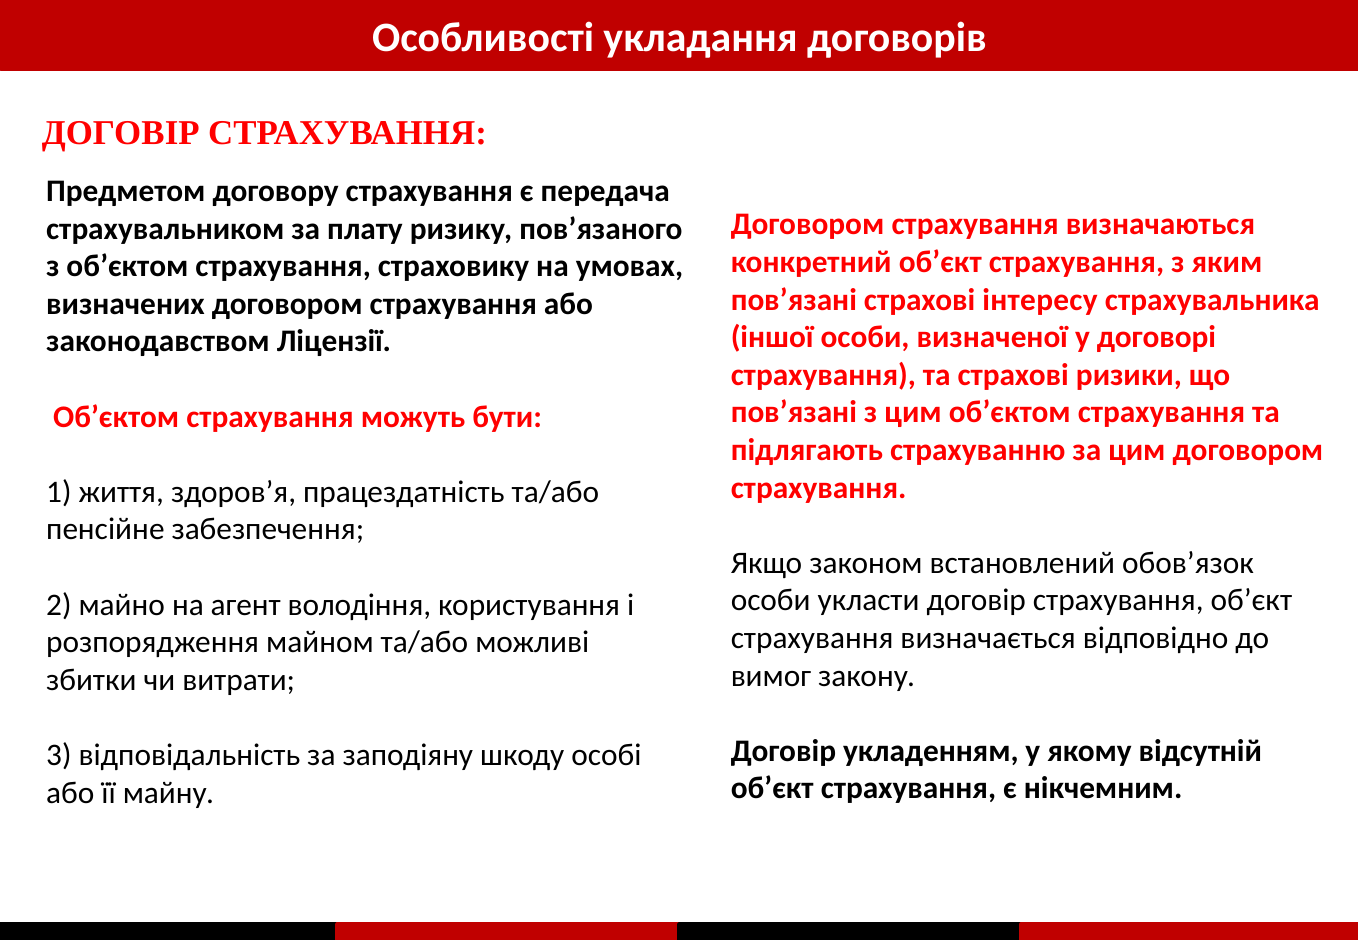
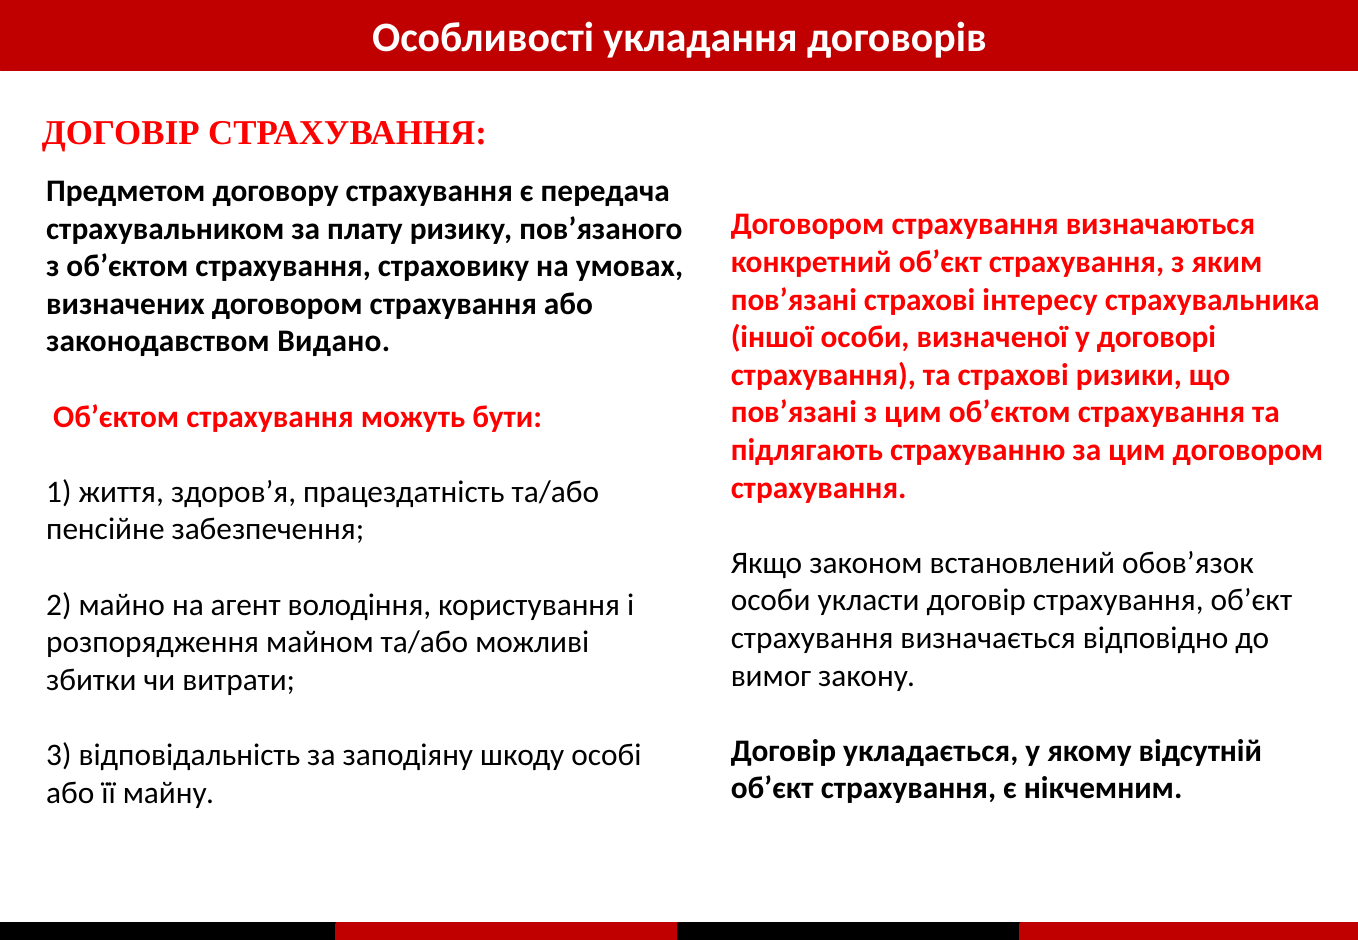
Ліцензії: Ліцензії -> Видано (334, 342)
укладенням: укладенням -> укладається (931, 751)
